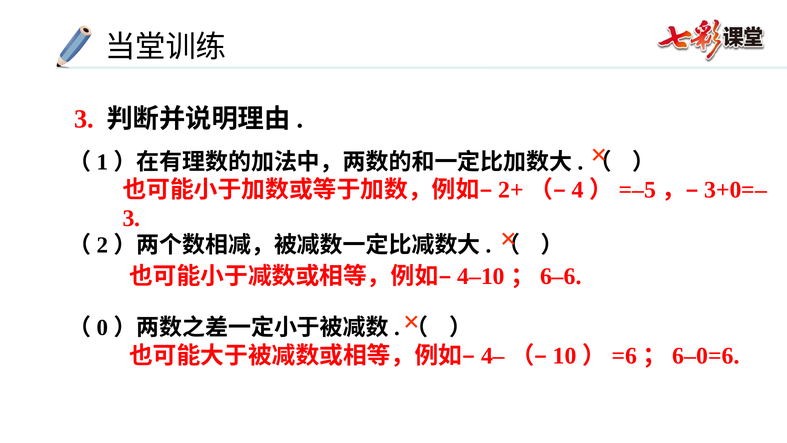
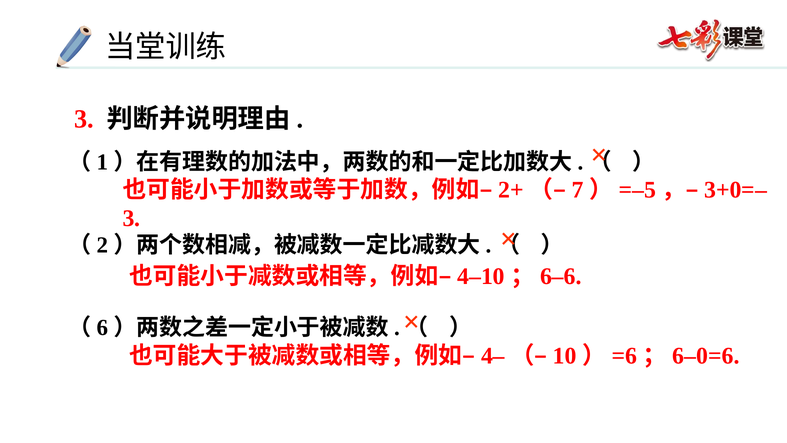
4: 4 -> 7 (578, 190)
0: 0 -> 6 (102, 328)
